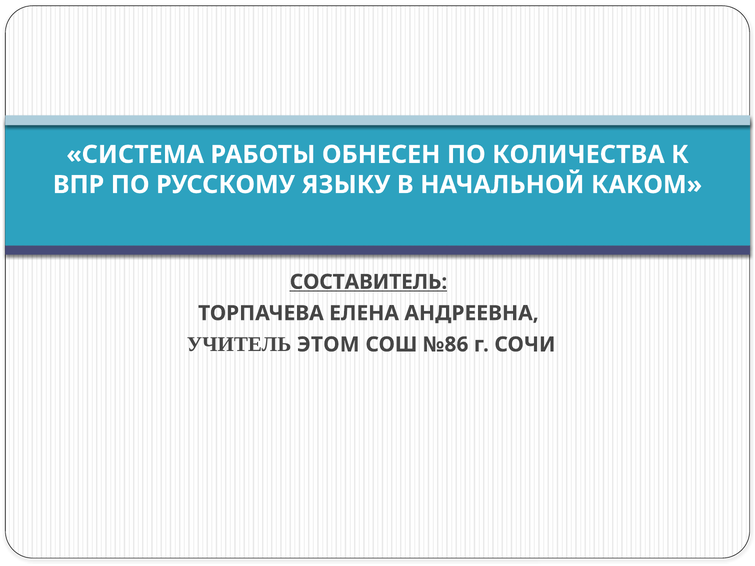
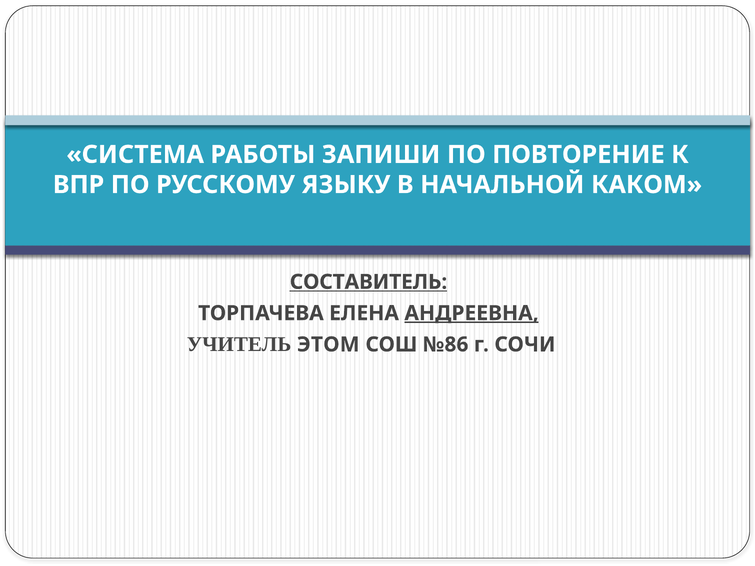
ОБНЕСЕН: ОБНЕСЕН -> ЗАПИШИ (381, 155)
КОЛИЧЕСТВА: КОЛИЧЕСТВА -> ПОВТОРЕНИЕ (578, 155)
АНДРЕЕВНА underline: none -> present (472, 313)
